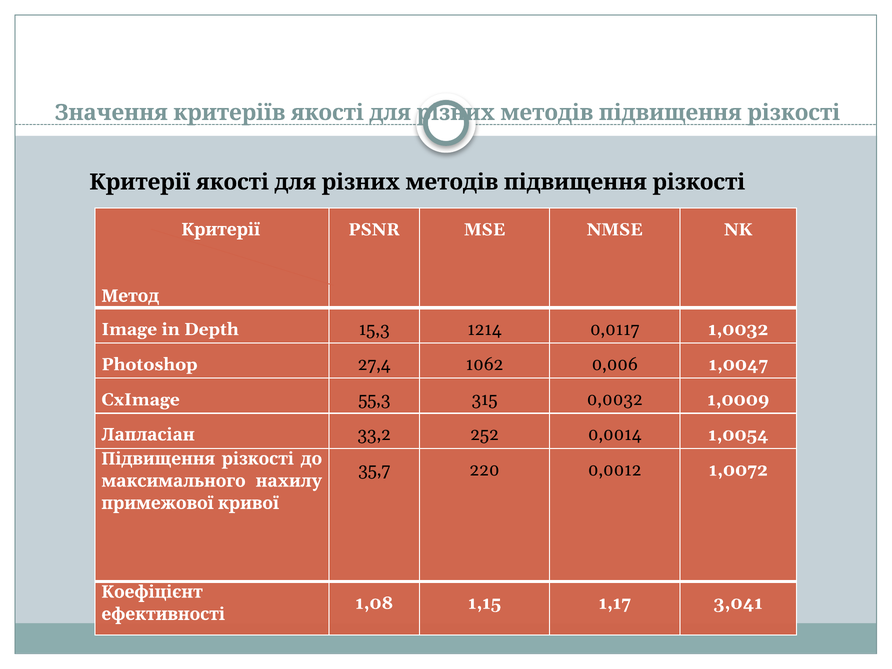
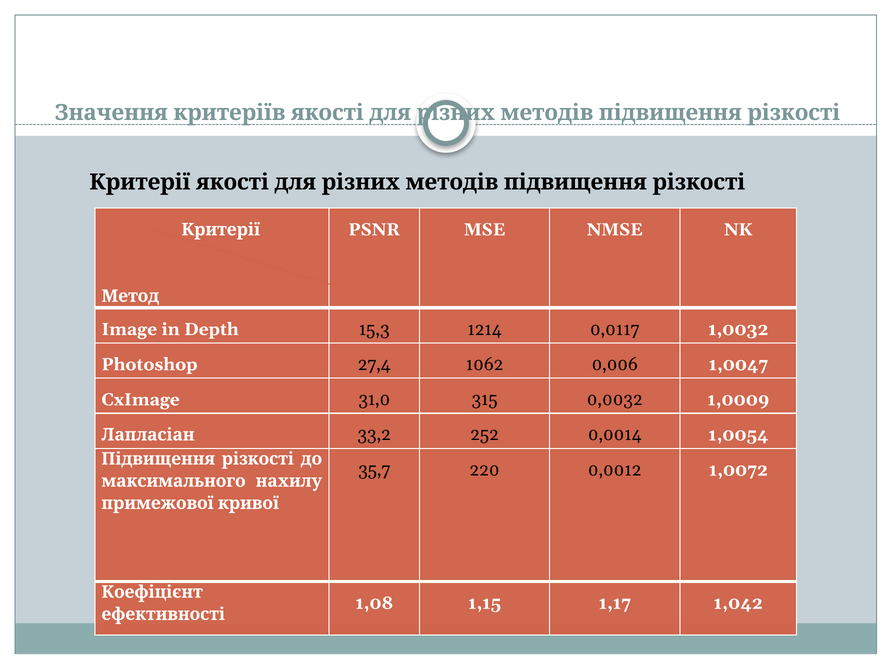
55,3: 55,3 -> 31,0 (374, 400)
3,041: 3,041 -> 1,042 (738, 603)
